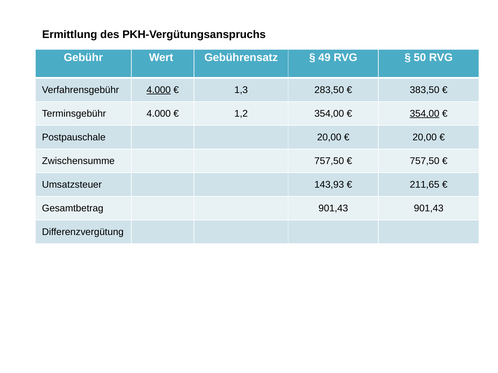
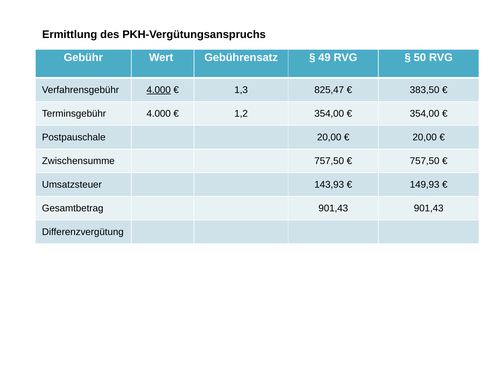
283,50: 283,50 -> 825,47 (329, 90)
354,00 underline: present -> none (425, 114)
211,65: 211,65 -> 149,93 (425, 185)
